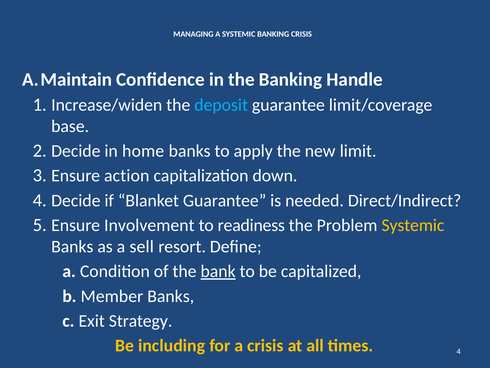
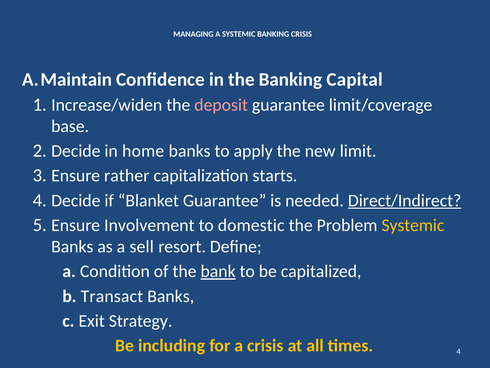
Handle: Handle -> Capital (355, 79)
deposit colour: light blue -> pink (221, 105)
action: action -> rather (127, 176)
down: down -> starts (275, 176)
Direct/Indirect underline: none -> present (405, 200)
readiness: readiness -> domestic (251, 225)
Member: Member -> Transact (112, 296)
